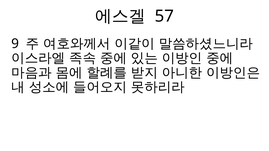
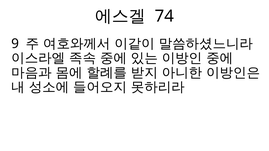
57: 57 -> 74 (164, 16)
